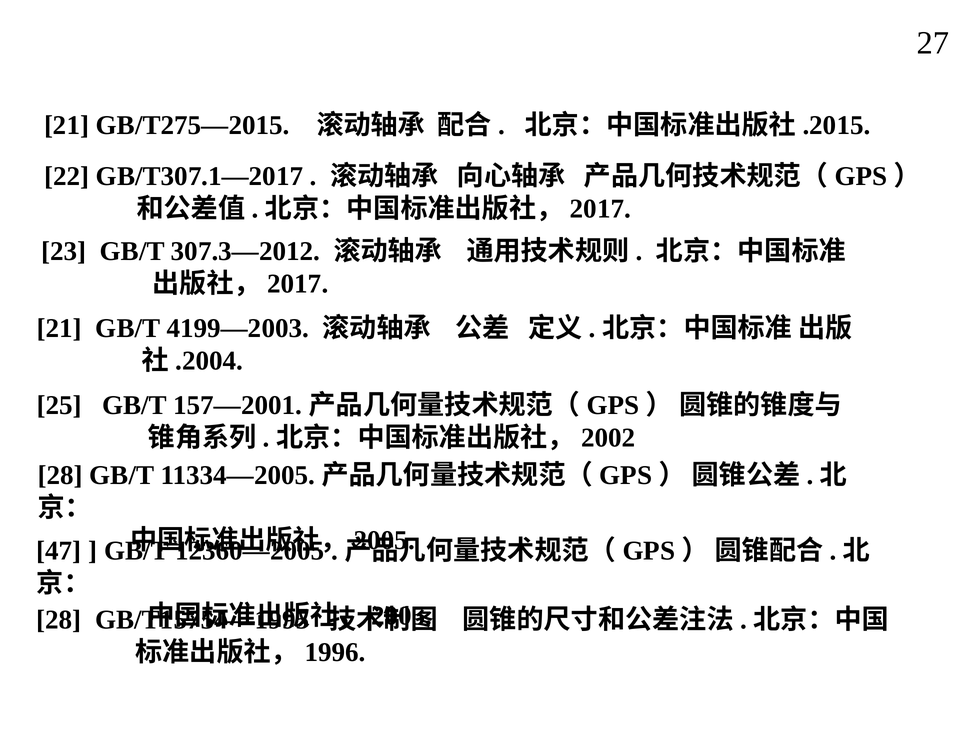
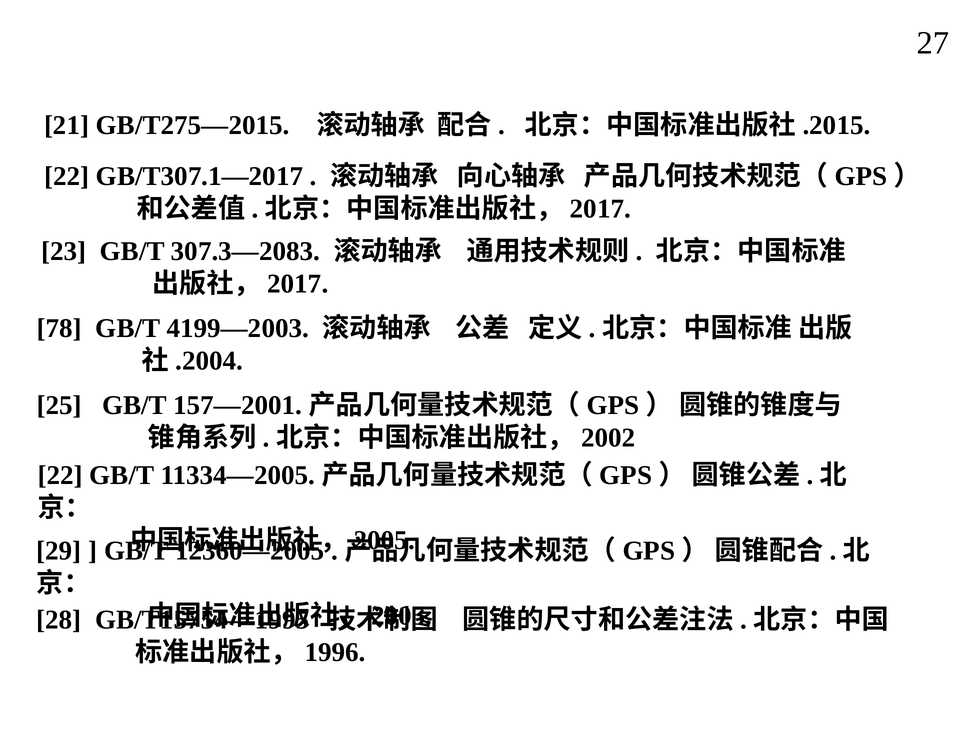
307.3—2012: 307.3—2012 -> 307.3—2083 (246, 252)
21: 21 -> 78 (59, 328)
28: 28 -> 22 (60, 476)
47: 47 -> 29 (59, 551)
